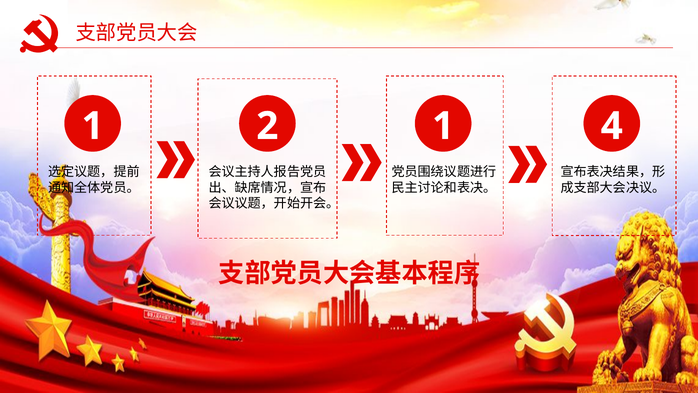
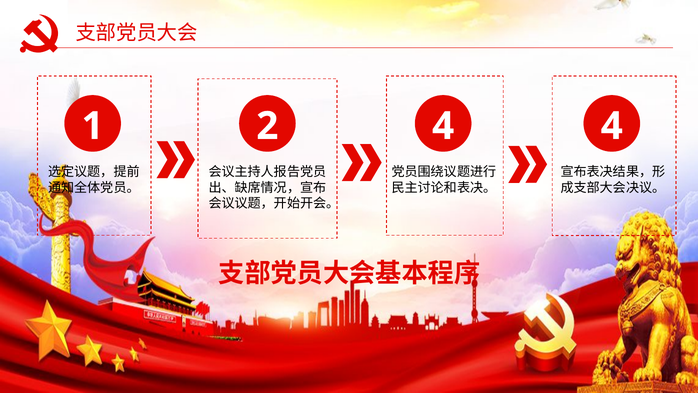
2 1: 1 -> 4 (443, 126)
